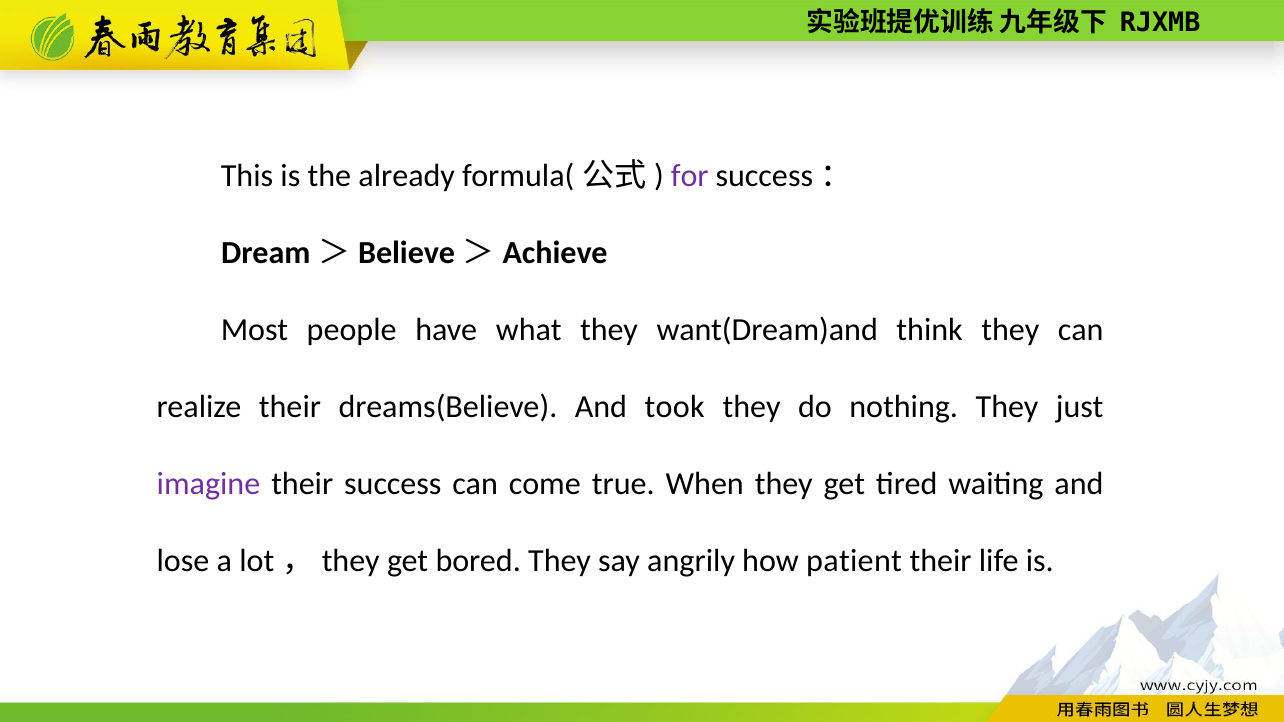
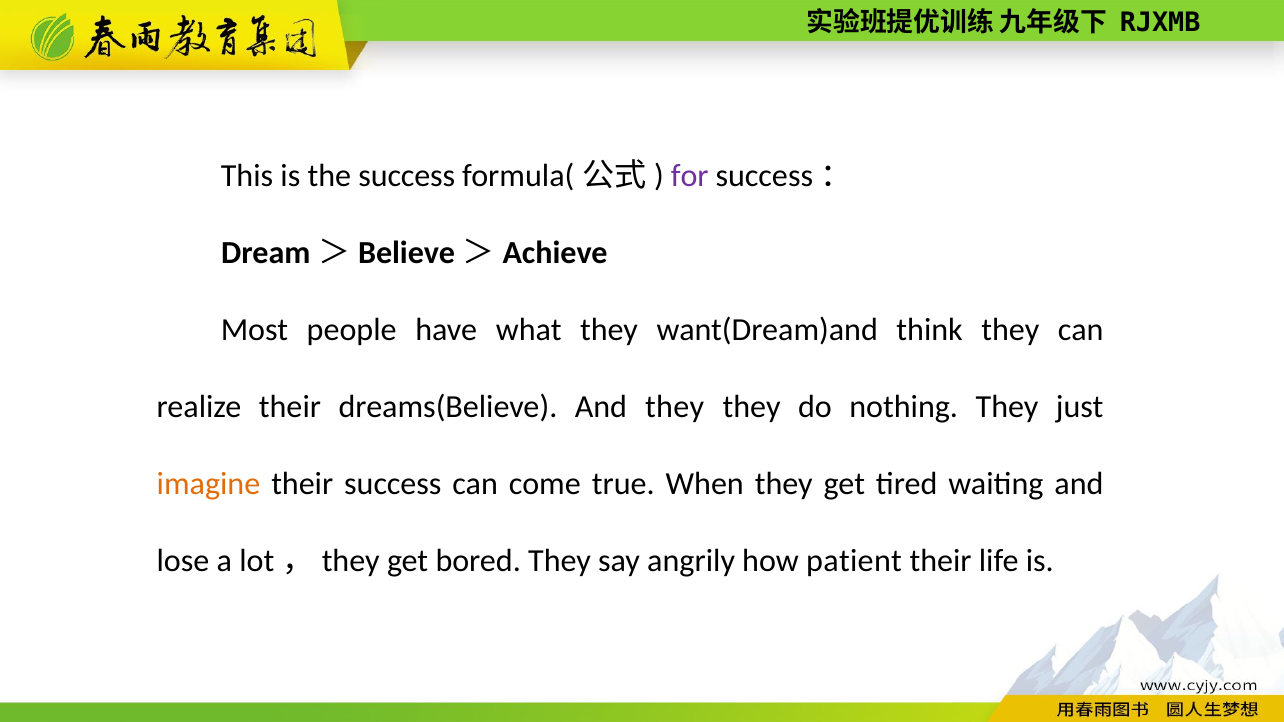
the already: already -> success (407, 176)
And took: took -> they (675, 407)
imagine colour: purple -> orange (209, 484)
